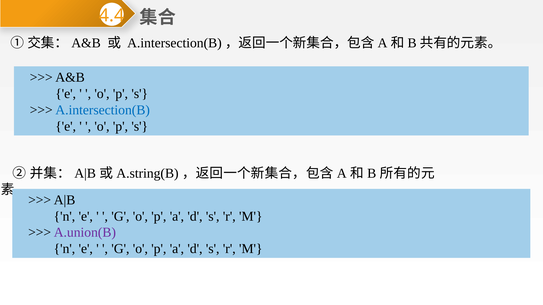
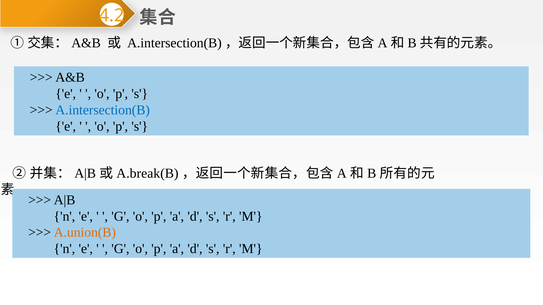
4.4: 4.4 -> 4.2 (112, 16)
A.string(B: A.string(B -> A.break(B (147, 174)
A.union(B colour: purple -> orange (85, 233)
